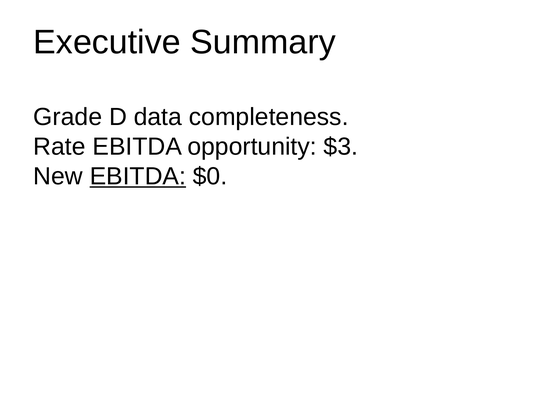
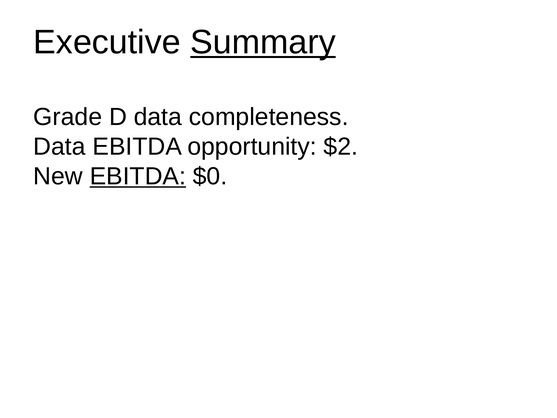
Summary underline: none -> present (263, 42)
Rate: Rate -> Data (59, 147)
$3: $3 -> $2 (341, 147)
